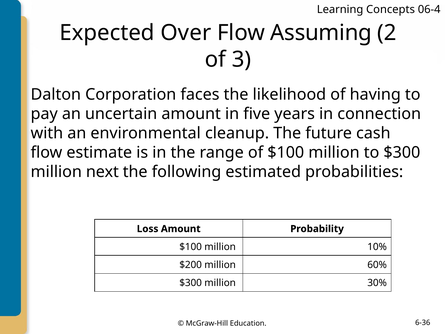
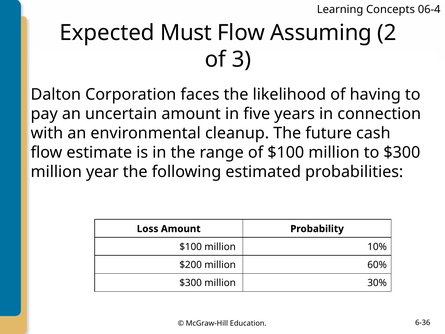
Over: Over -> Must (186, 33)
next: next -> year (102, 172)
